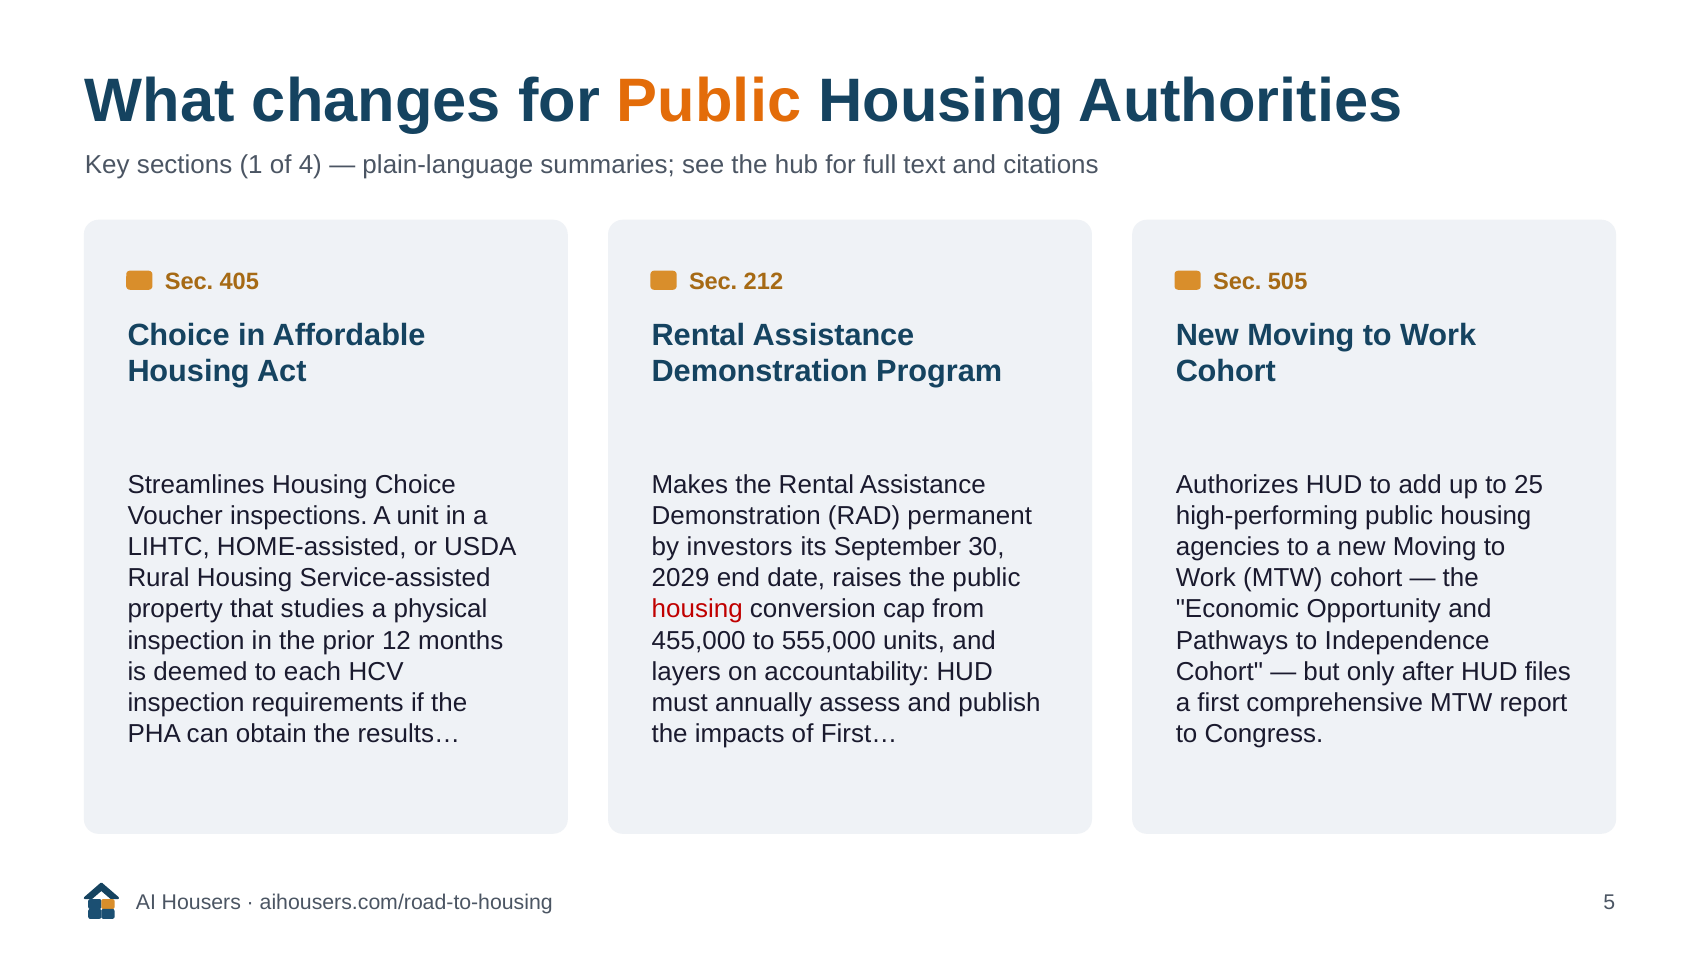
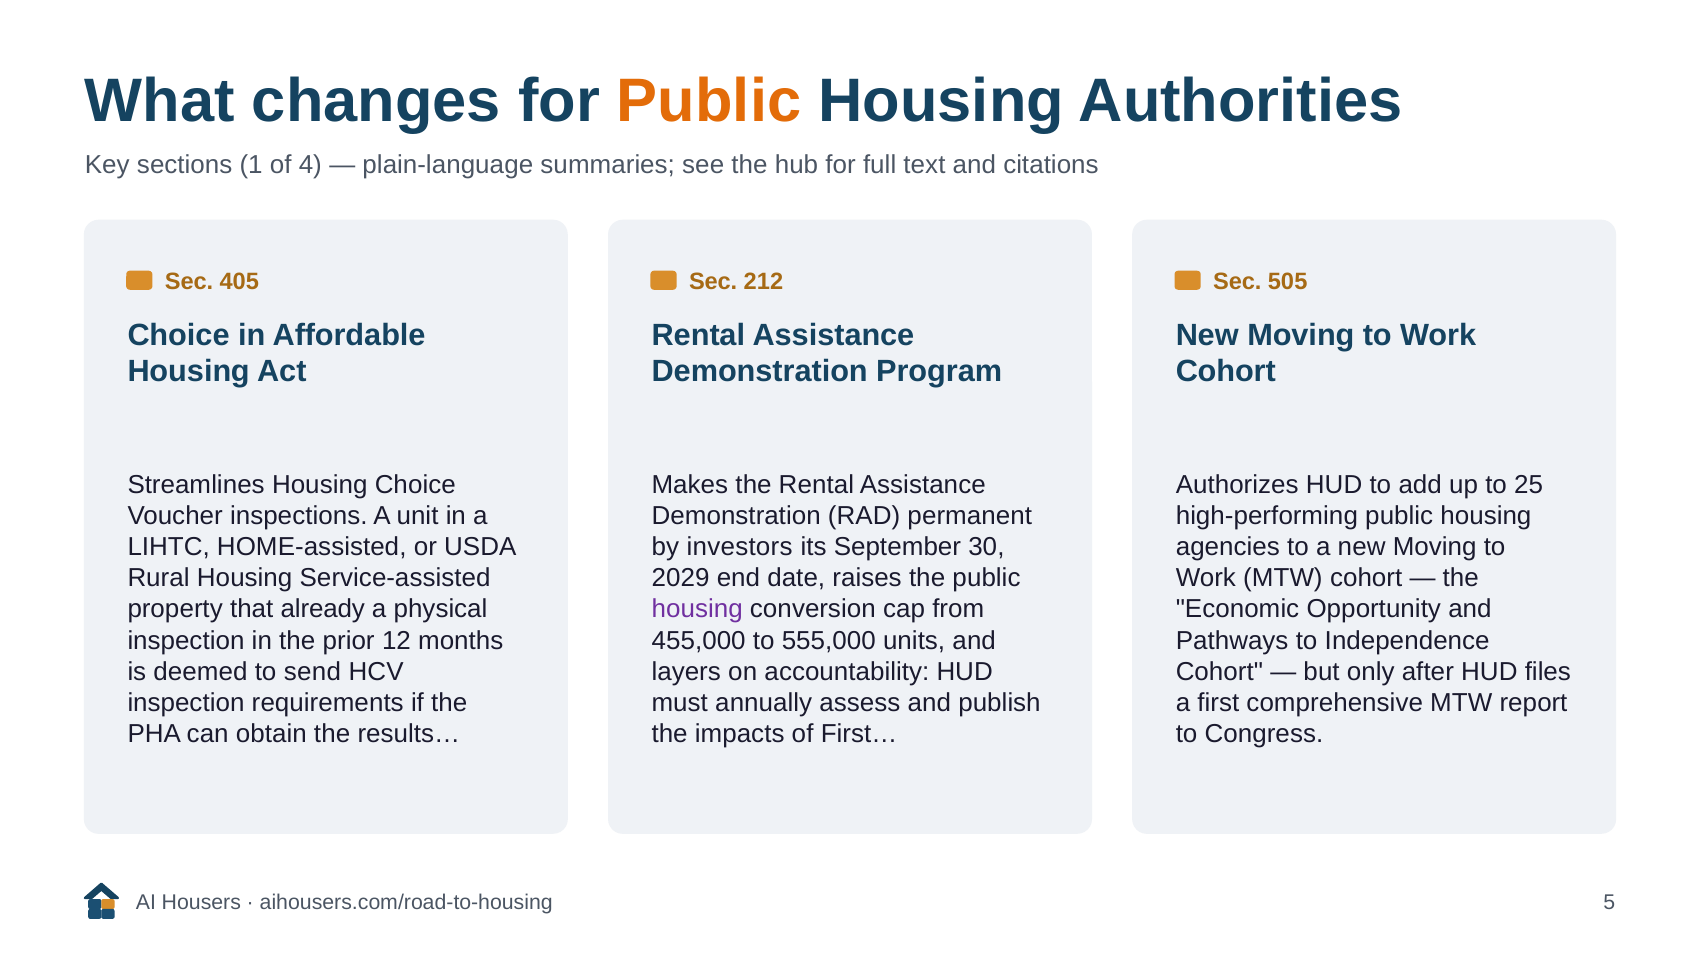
studies: studies -> already (323, 610)
housing colour: red -> purple (697, 610)
each: each -> send (312, 672)
